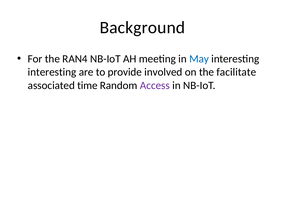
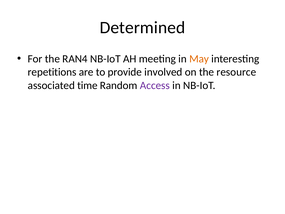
Background: Background -> Determined (142, 28)
May colour: blue -> orange (199, 59)
interesting: interesting -> repetitions (52, 72)
facilitate: facilitate -> resource (236, 72)
